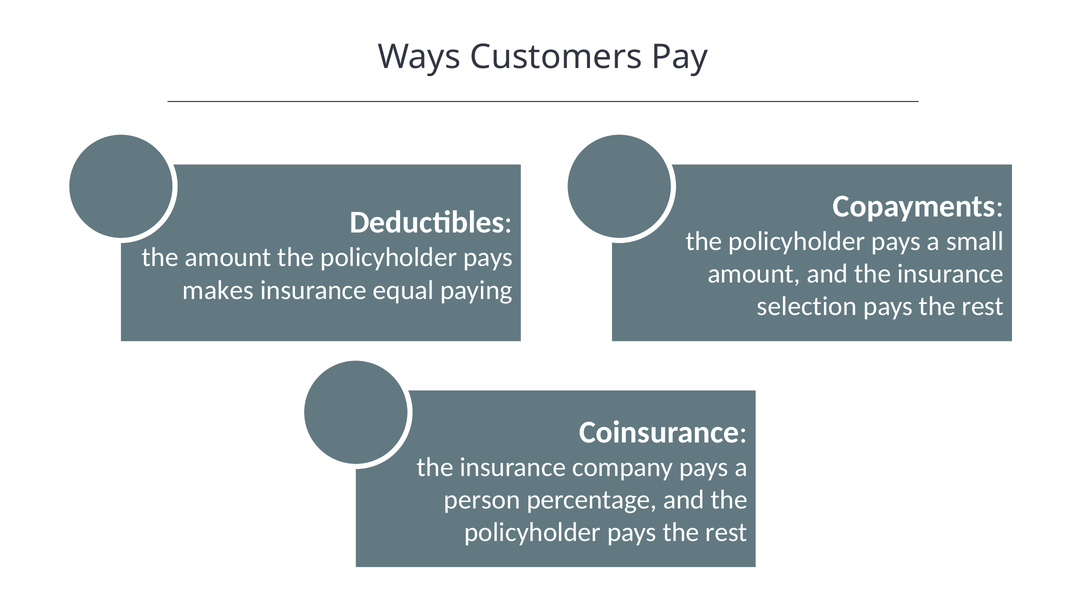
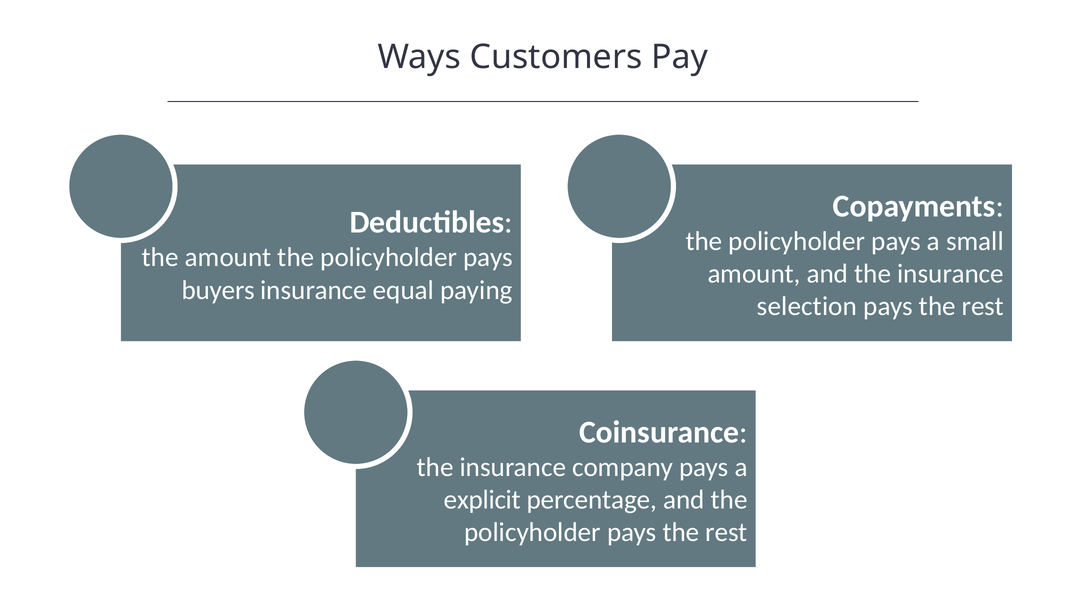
makes: makes -> buyers (218, 290)
person: person -> explicit (482, 500)
